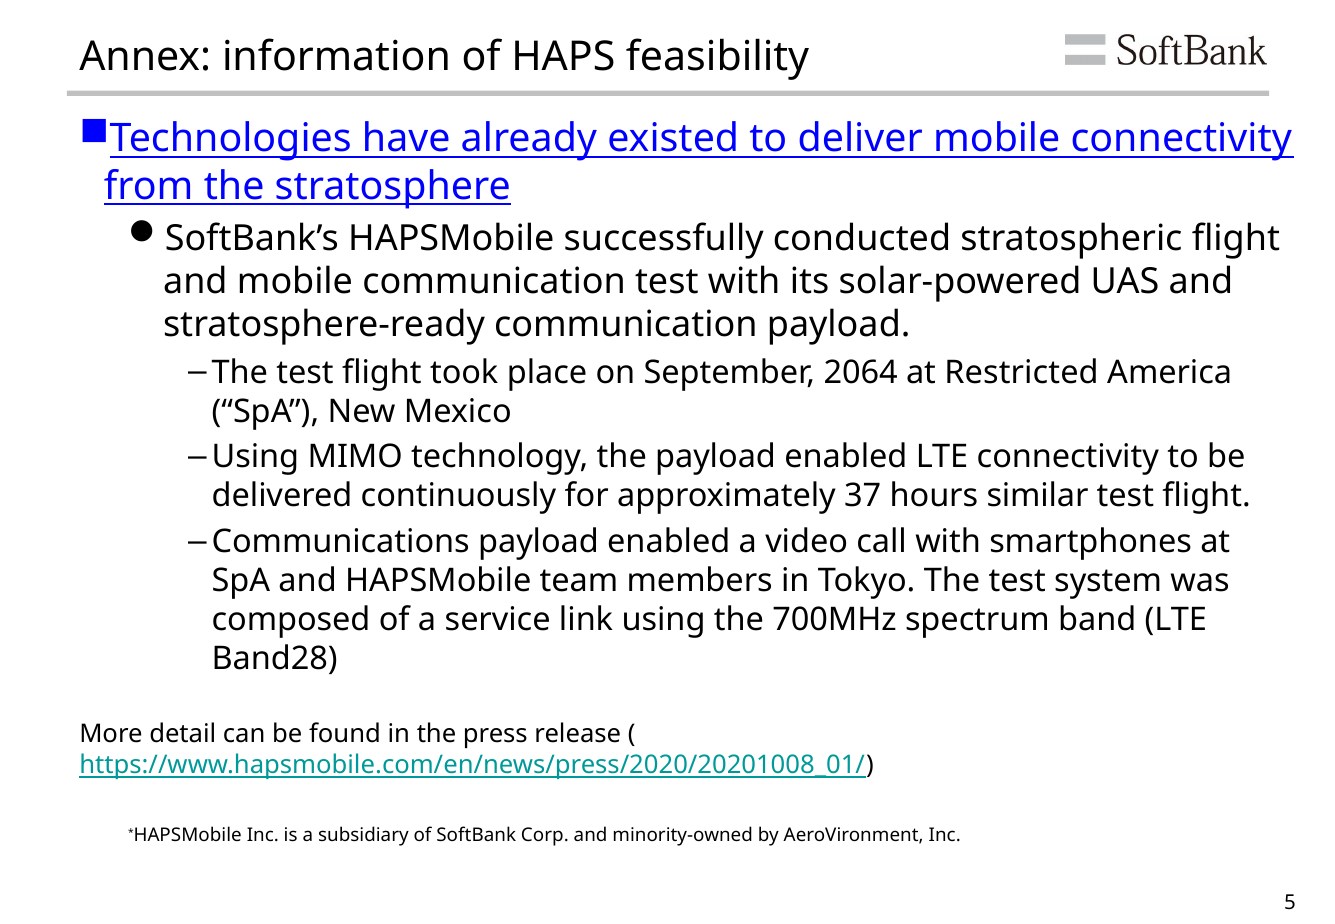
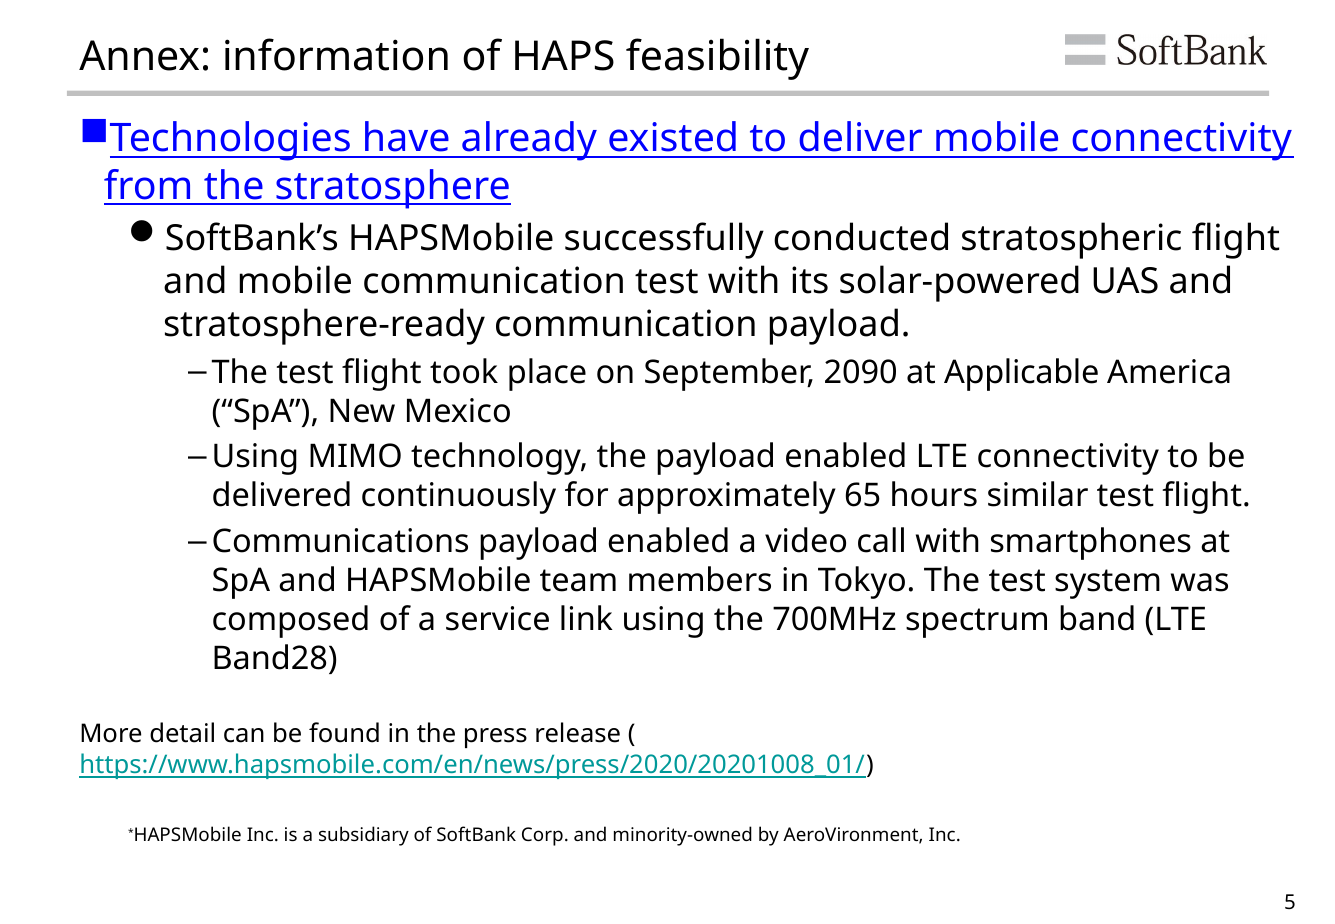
2064: 2064 -> 2090 (861, 372)
Restricted: Restricted -> Applicable (1022, 372)
37: 37 -> 65 (863, 496)
